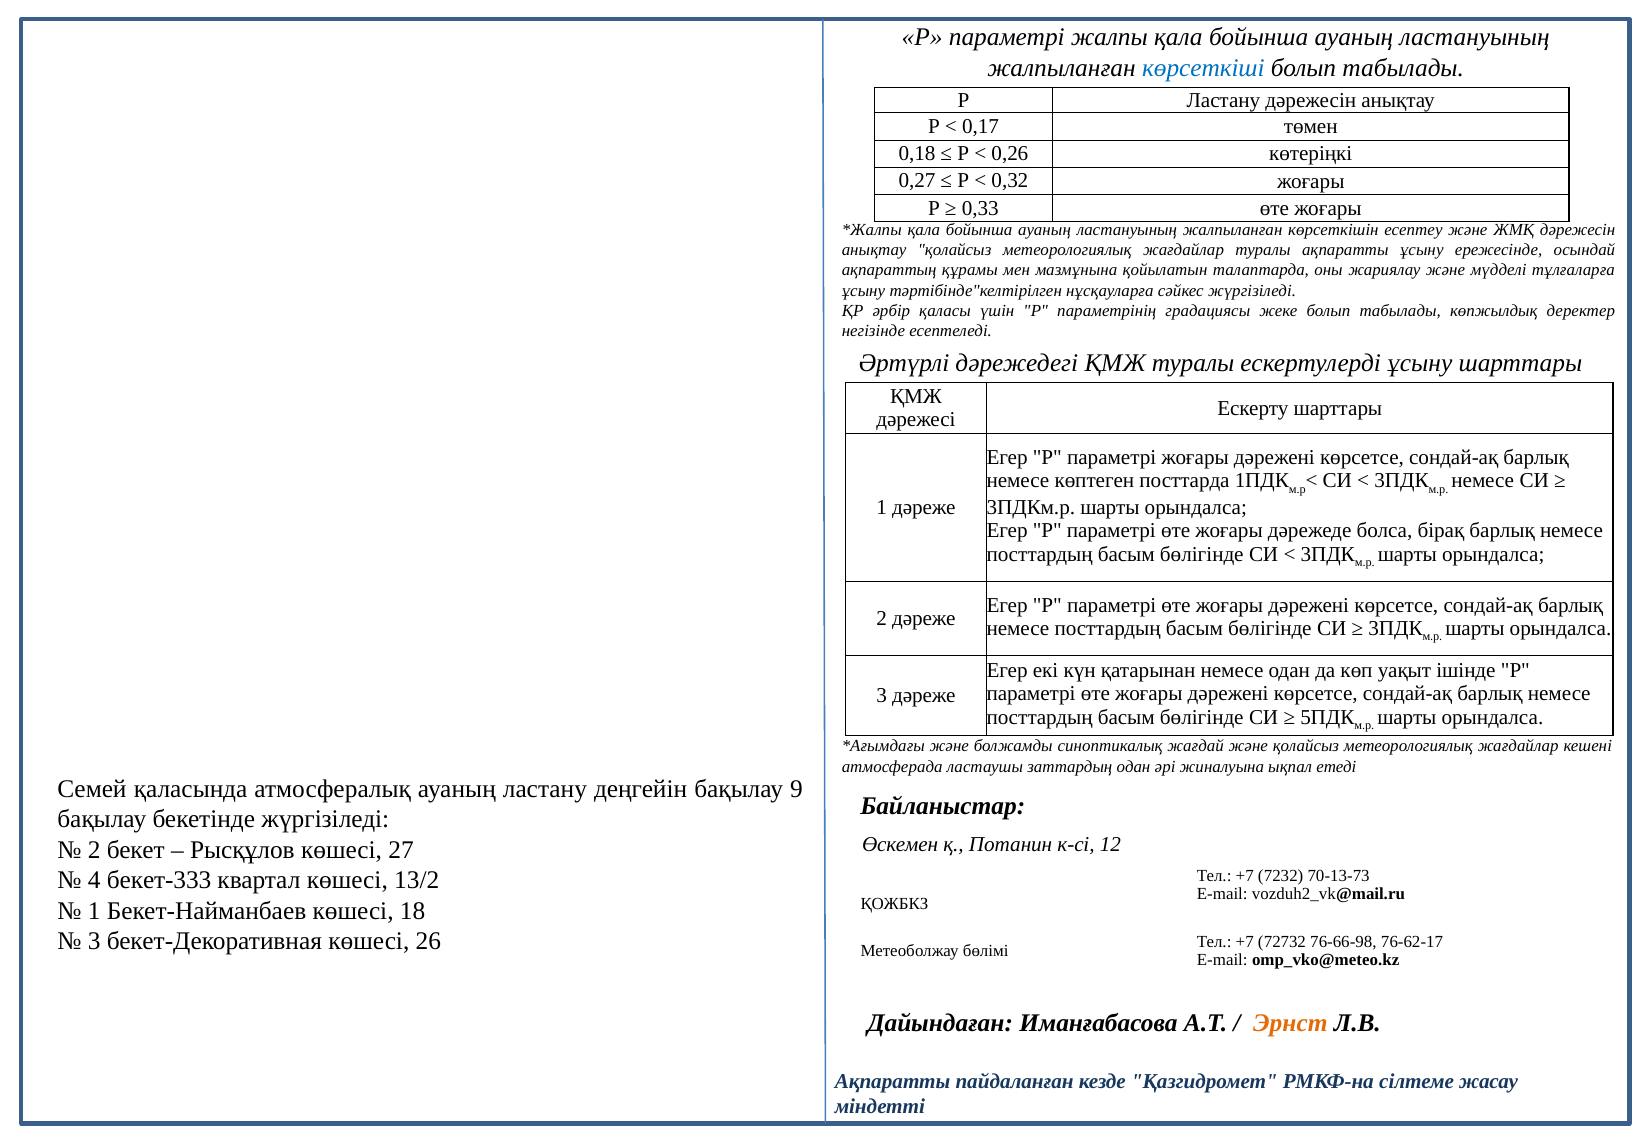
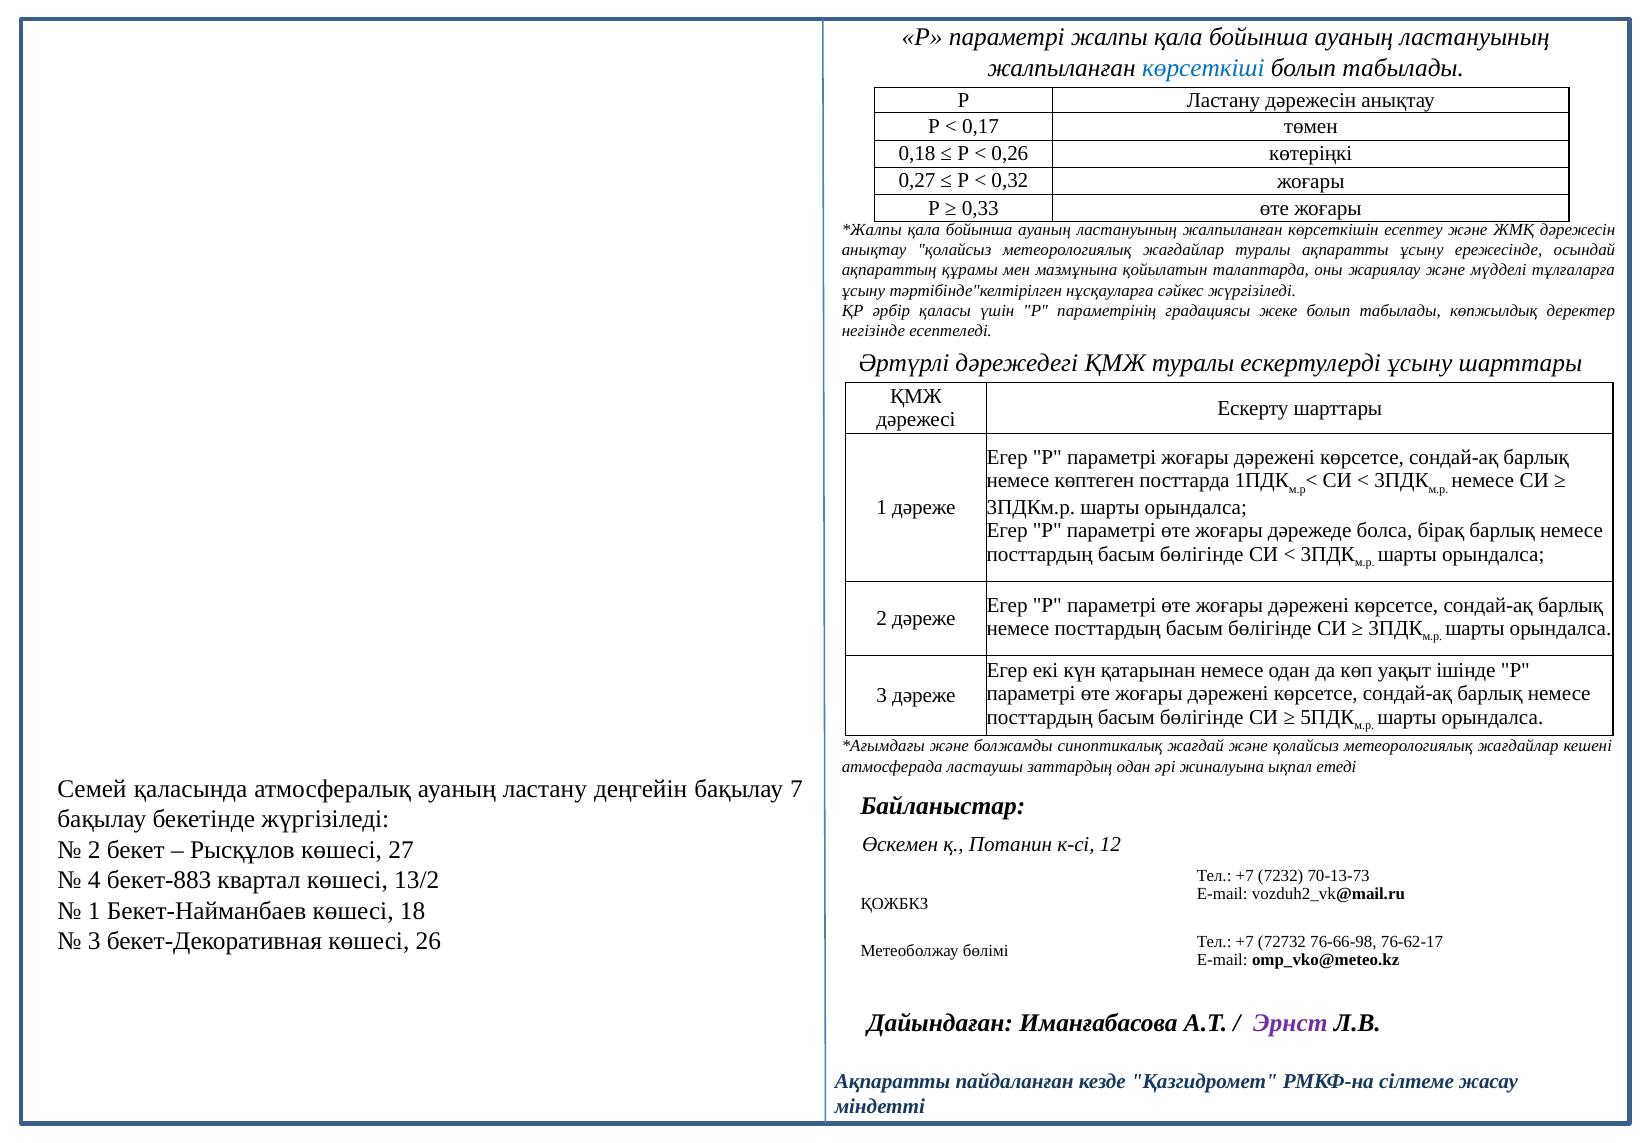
9: 9 -> 7 (796, 789)
бекет-333: бекет-333 -> бекет-883 (159, 880)
Эрнст colour: orange -> purple (1290, 1023)
